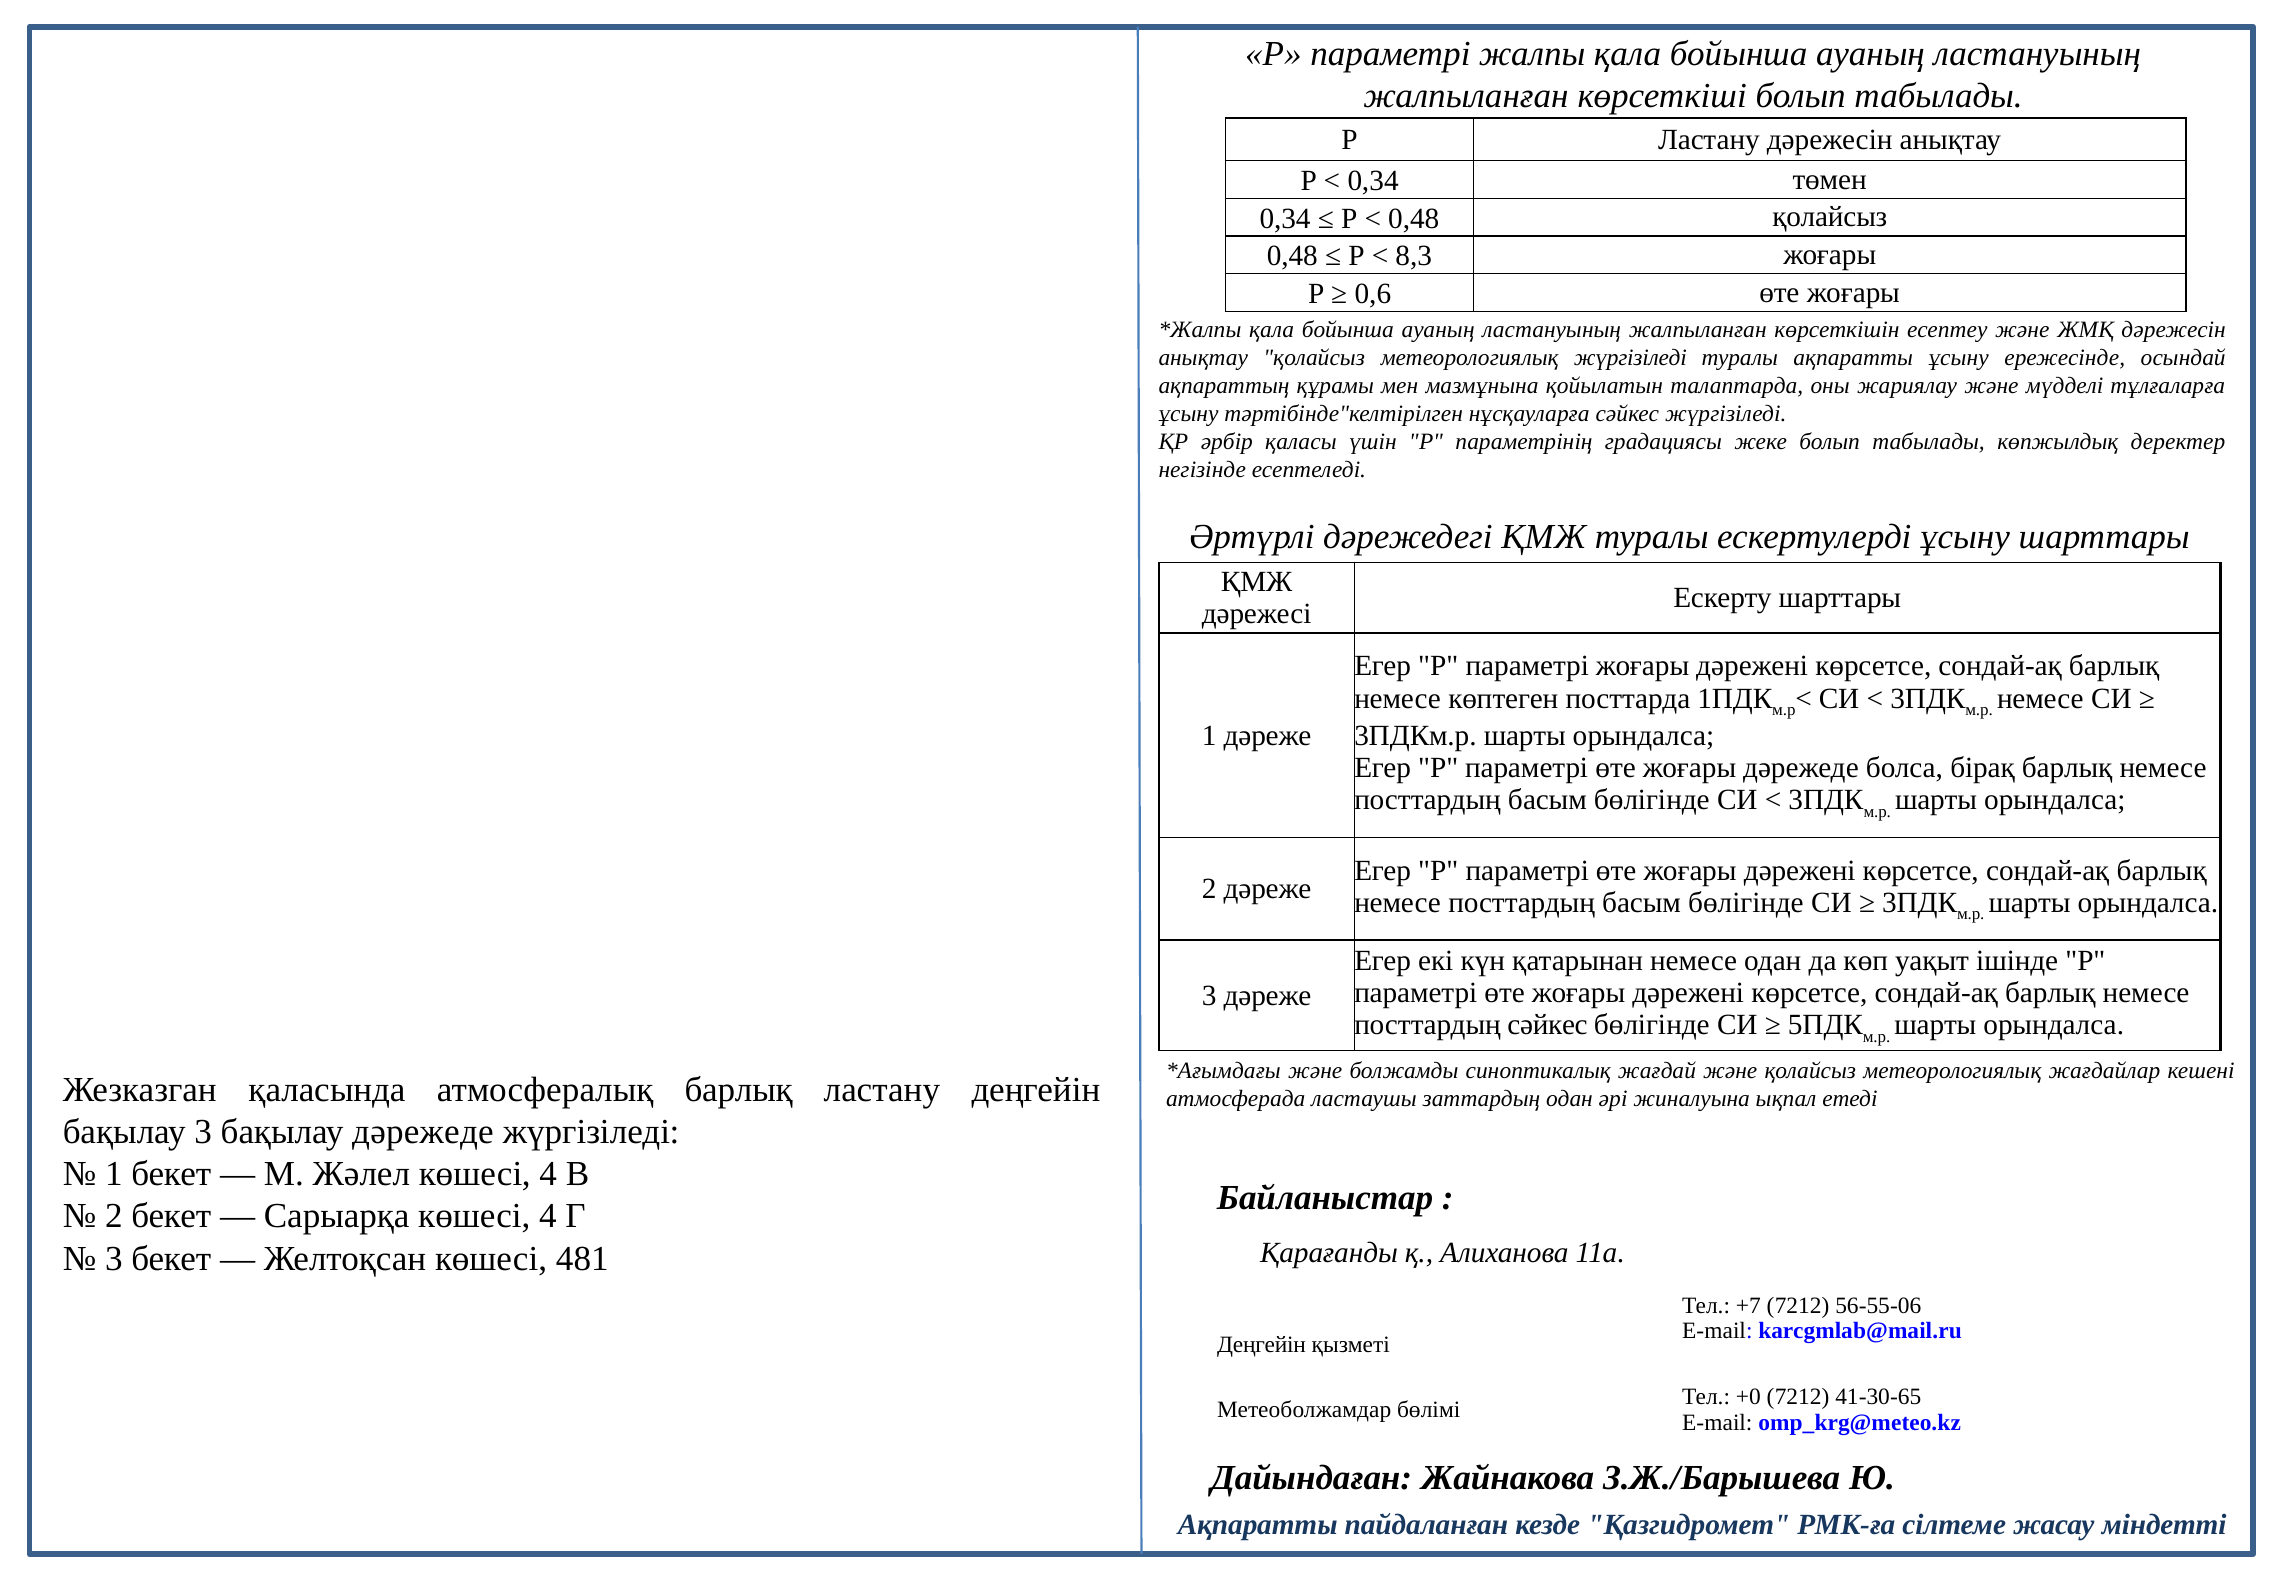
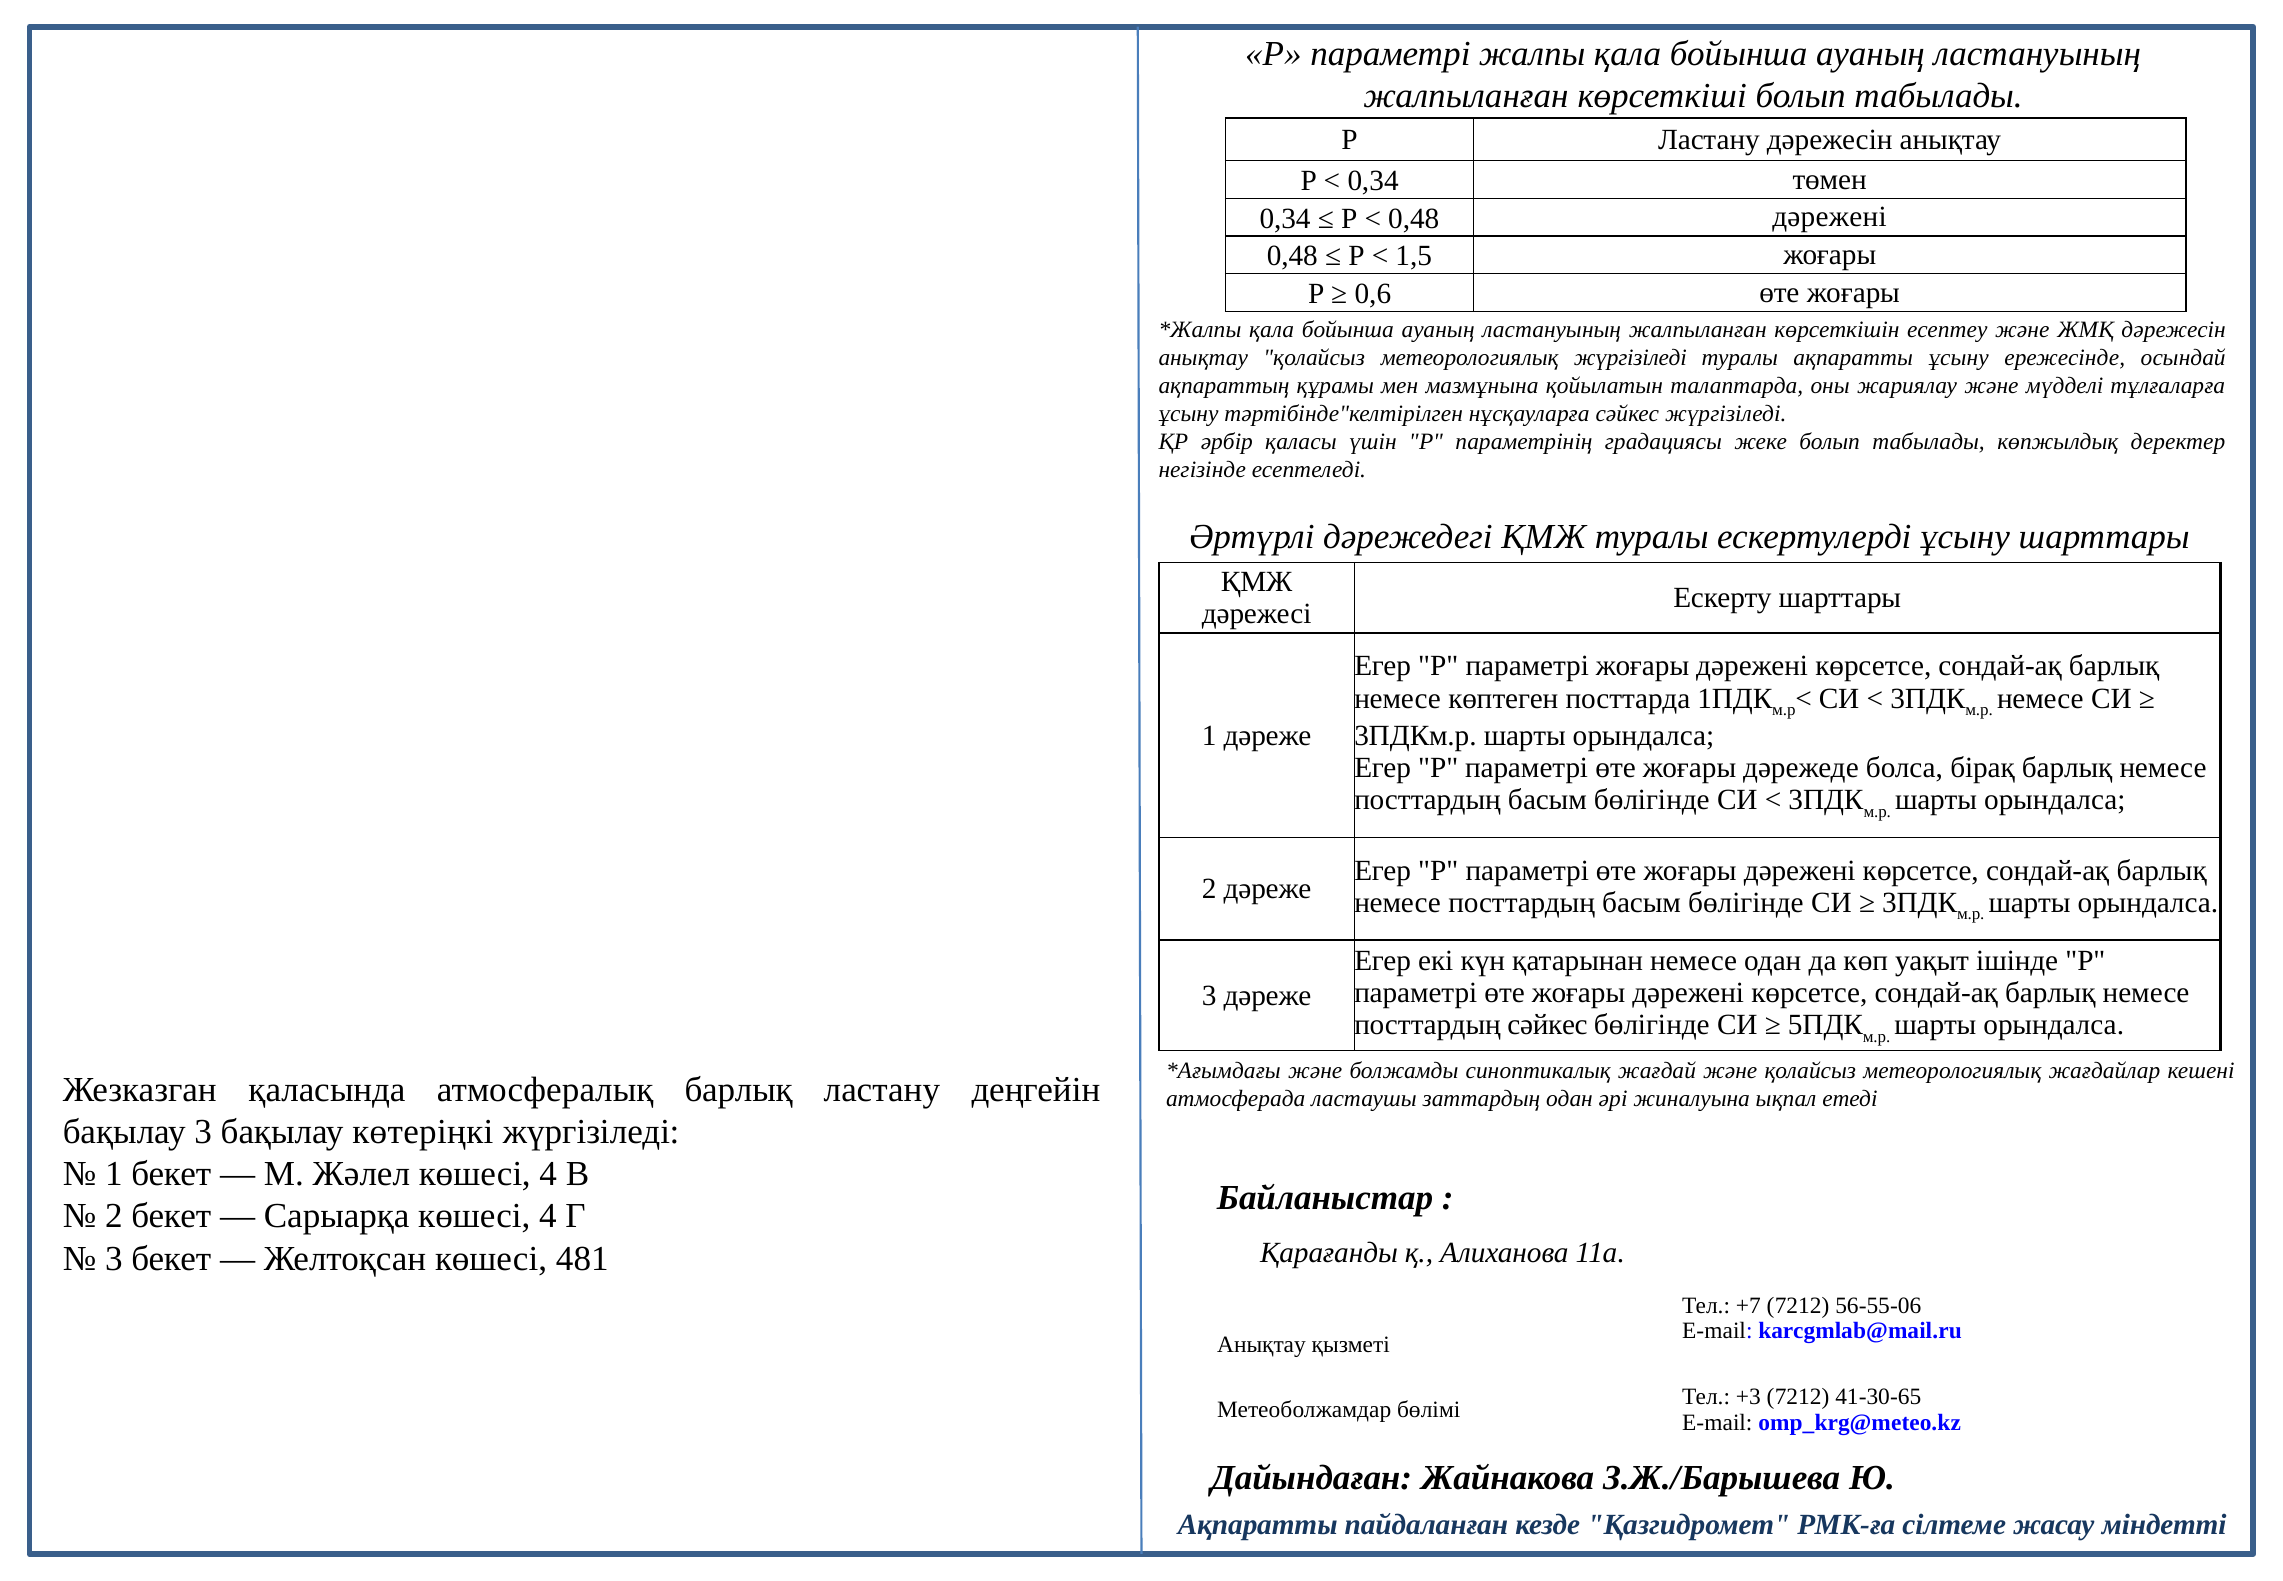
0,48 қолайсыз: қолайсыз -> дәрежені (1830, 217)
8,3: 8,3 -> 1,5 (1414, 256)
бақылау дәрежеде: дәрежеде -> көтеріңкі (423, 1132)
Деңгейін: Деңгейін -> Анықтау (1261, 1344)
+0: +0 -> +3 (1748, 1396)
